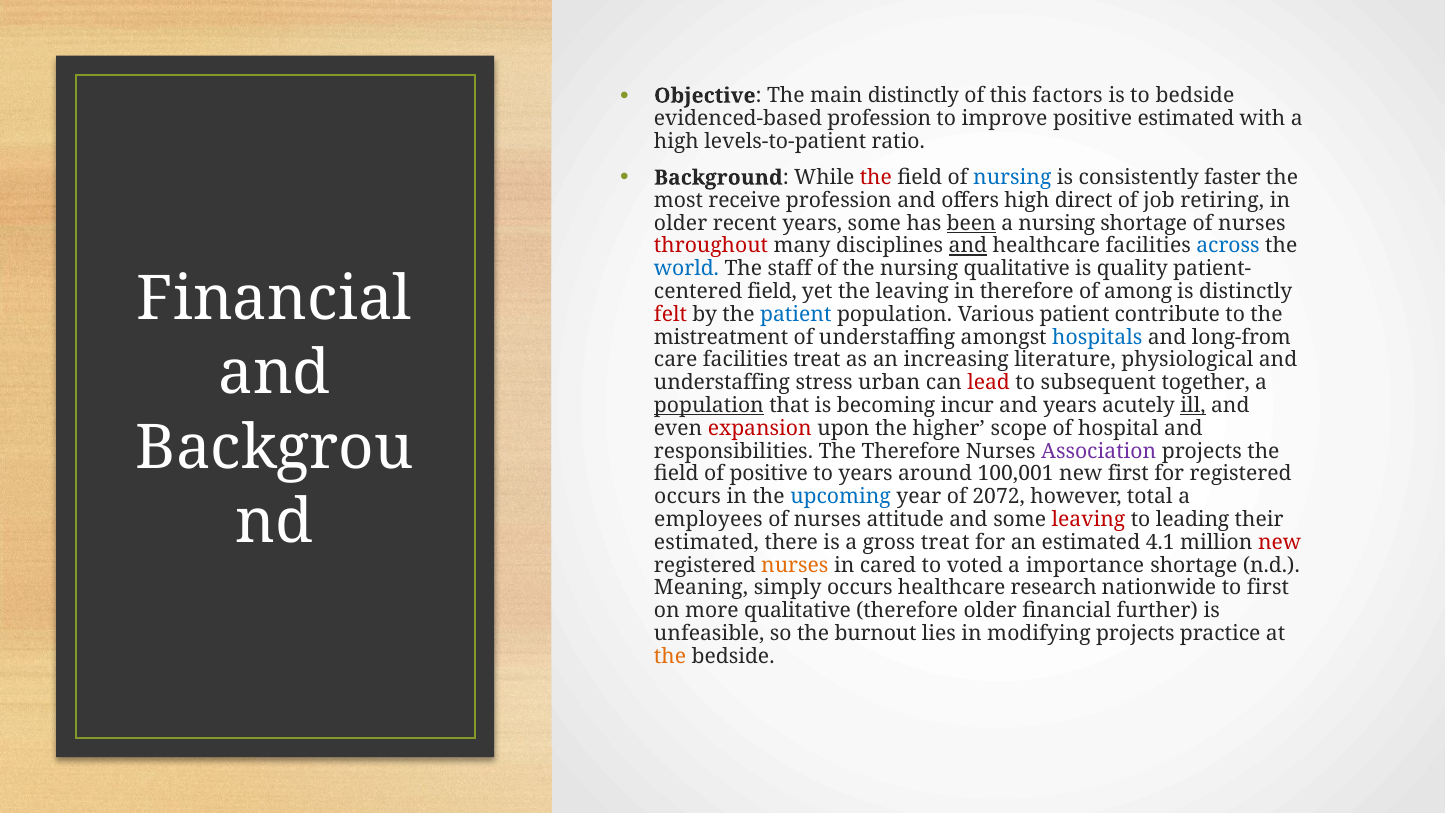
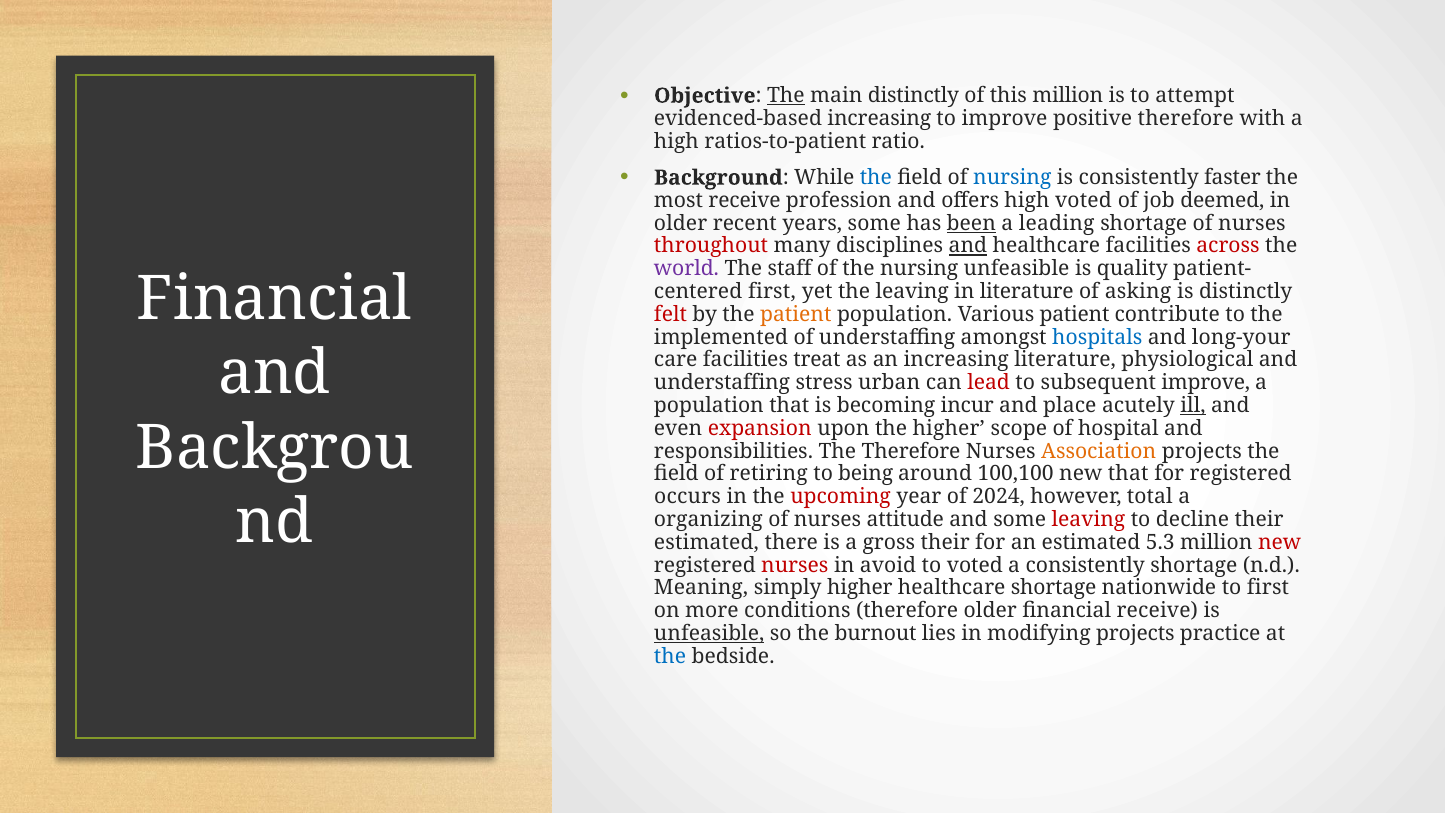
The underline: none -> present (786, 96)
this factors: factors -> million (1068, 96)
to bedside: bedside -> attempt (1195, 96)
evidenced-based profession: profession -> increasing (879, 118)
positive estimated: estimated -> therefore (1186, 118)
levels-to-patient: levels-to-patient -> ratios-to-patient (785, 141)
the colour: red -> blue (876, 178)
high direct: direct -> voted (1083, 200)
retiring: retiring -> deemed (1222, 200)
a nursing: nursing -> leading (1057, 223)
across colour: blue -> red (1228, 246)
world colour: blue -> purple (686, 269)
nursing qualitative: qualitative -> unfeasible (1017, 269)
field: field -> first (772, 292)
in therefore: therefore -> literature (1027, 292)
among: among -> asking (1138, 292)
patient colour: blue -> orange (796, 314)
mistreatment: mistreatment -> implemented (721, 337)
long-from: long-from -> long-your (1241, 337)
subsequent together: together -> improve (1206, 383)
population underline: present -> none (709, 405)
and years: years -> place (1070, 405)
Association colour: purple -> orange (1099, 451)
of positive: positive -> retiring (769, 474)
to years: years -> being (866, 474)
100,001: 100,001 -> 100,100 (1016, 474)
new first: first -> that (1128, 474)
upcoming colour: blue -> red (841, 497)
2072: 2072 -> 2024 (999, 497)
employees: employees -> organizing (708, 519)
leading: leading -> decline (1193, 519)
gross treat: treat -> their (945, 542)
4.1: 4.1 -> 5.3 (1160, 542)
nurses colour: orange -> red (795, 565)
cared: cared -> avoid (888, 565)
a importance: importance -> consistently (1085, 565)
simply occurs: occurs -> higher (860, 588)
healthcare research: research -> shortage (1054, 588)
more qualitative: qualitative -> conditions (797, 611)
financial further: further -> receive (1157, 611)
unfeasible underline: none -> present (709, 633)
the colour: orange -> blue (670, 656)
